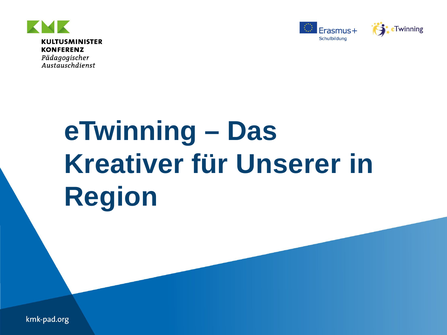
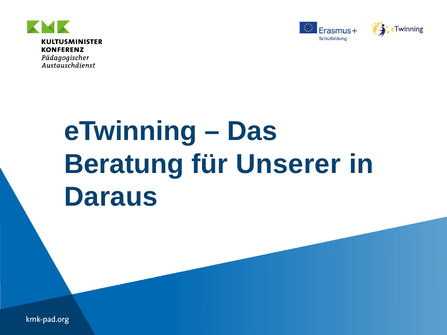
Kreativer: Kreativer -> Beratung (124, 164)
Region: Region -> Daraus (111, 197)
